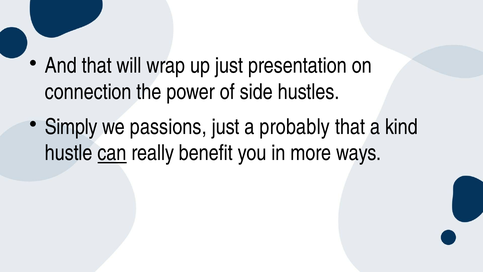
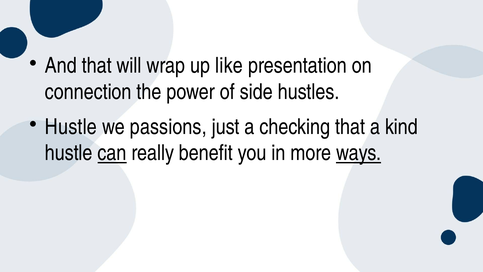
up just: just -> like (229, 65)
Simply: Simply -> Hustle (71, 127)
probably: probably -> checking (295, 127)
ways underline: none -> present (359, 153)
